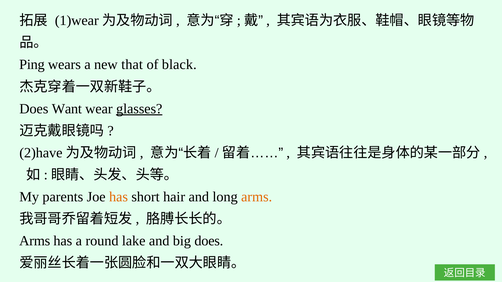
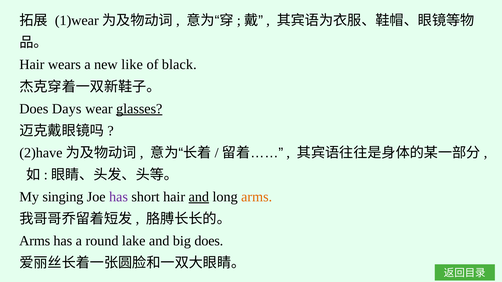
Ping: Ping -> Hair (32, 65)
that: that -> like (132, 65)
Want: Want -> Days (67, 109)
parents: parents -> singing (63, 197)
has colour: orange -> purple (118, 197)
and underline: none -> present (199, 197)
